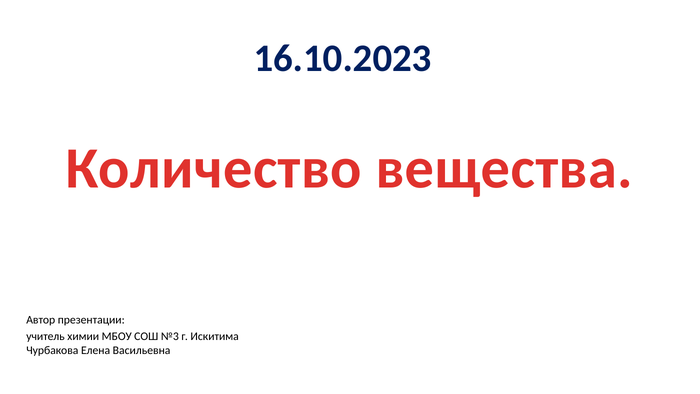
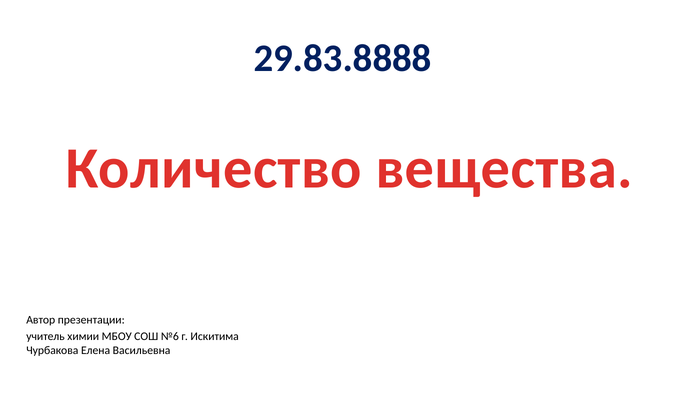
16.10.2023: 16.10.2023 -> 29.83.8888 (343, 58)
№3: №3 -> №6 (170, 336)
